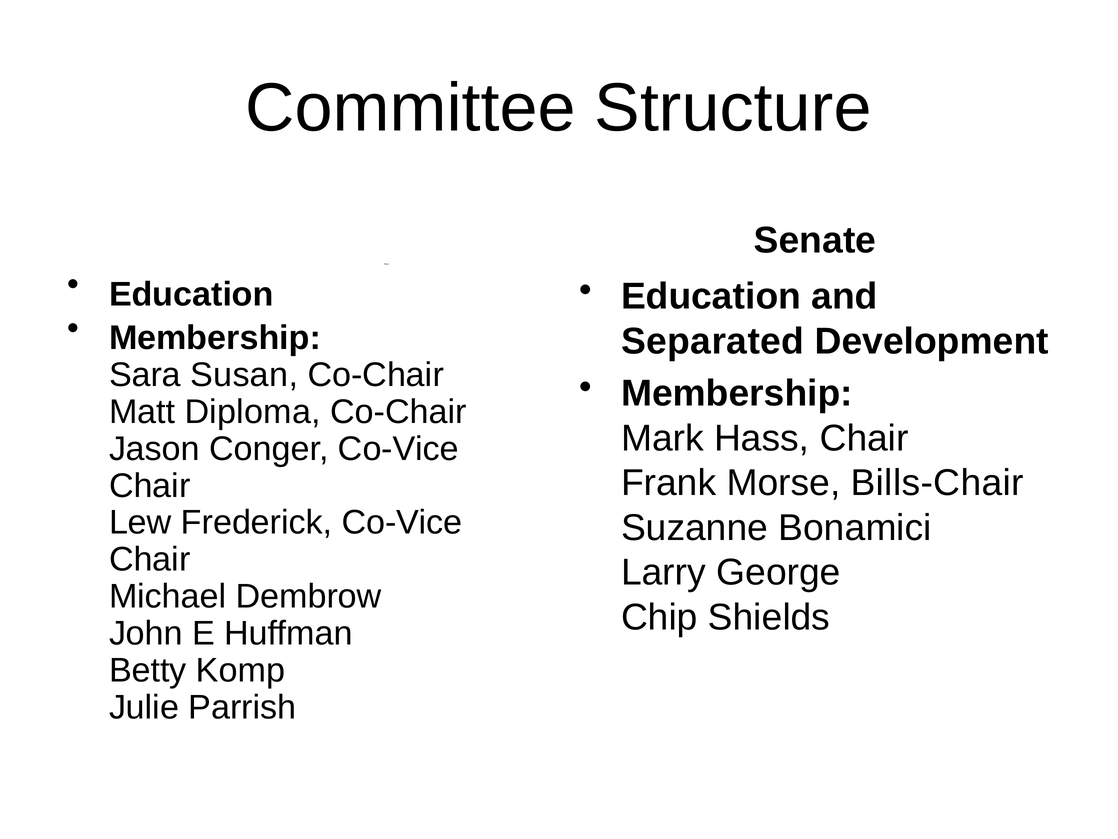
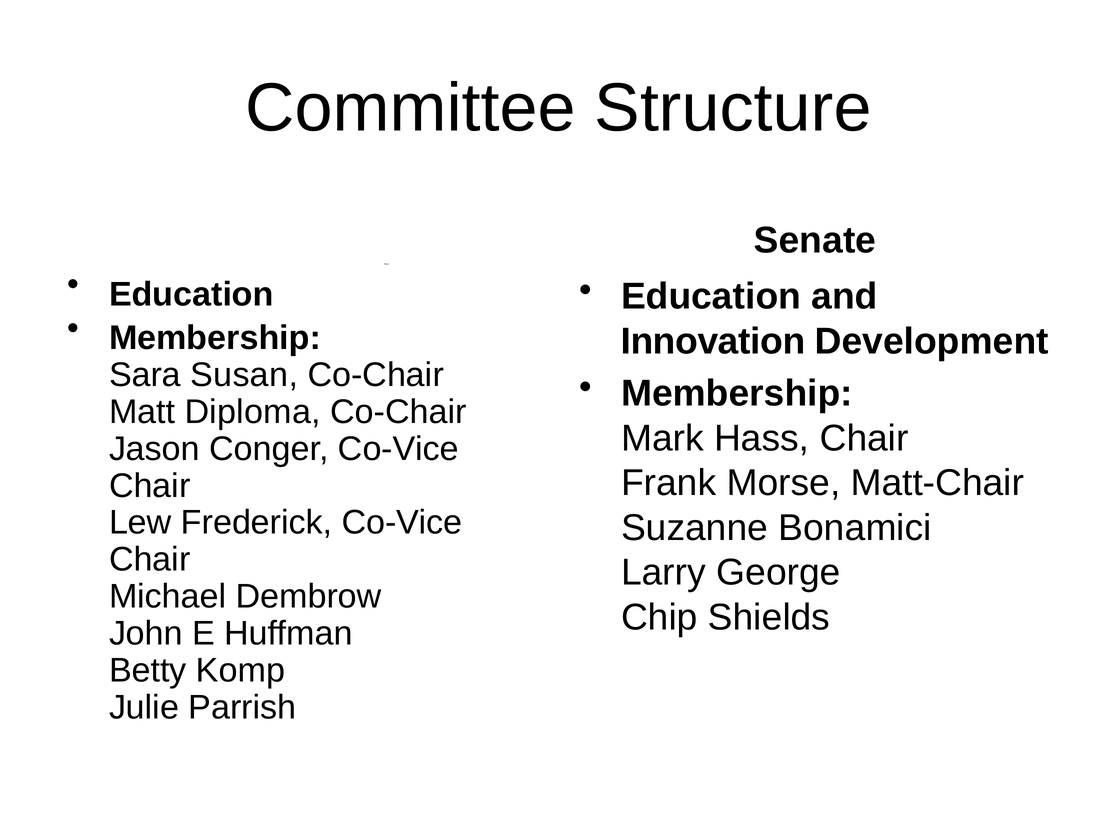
Separated: Separated -> Innovation (713, 341)
Bills-Chair: Bills-Chair -> Matt-Chair (937, 483)
